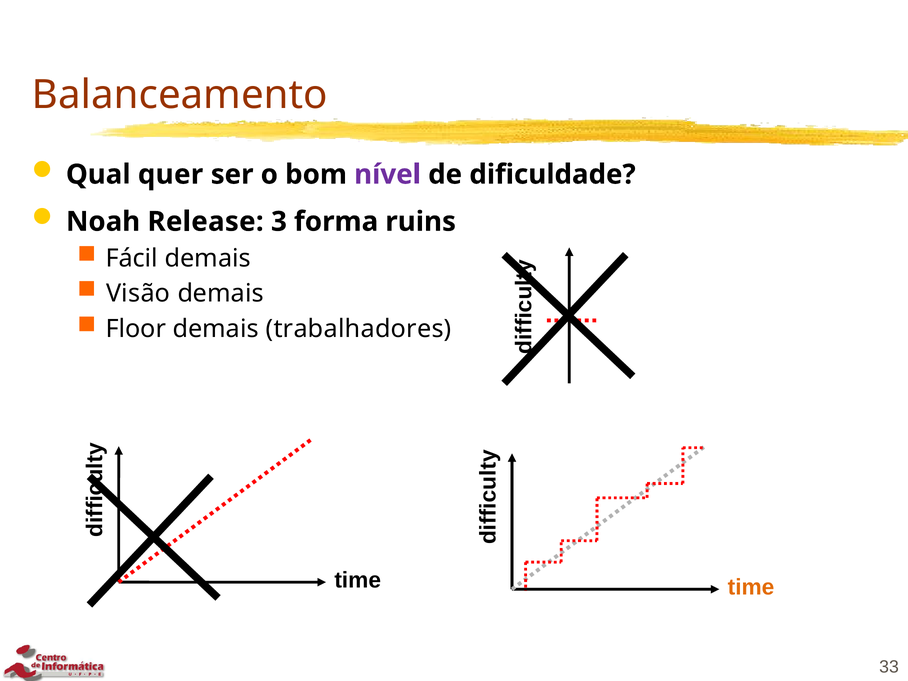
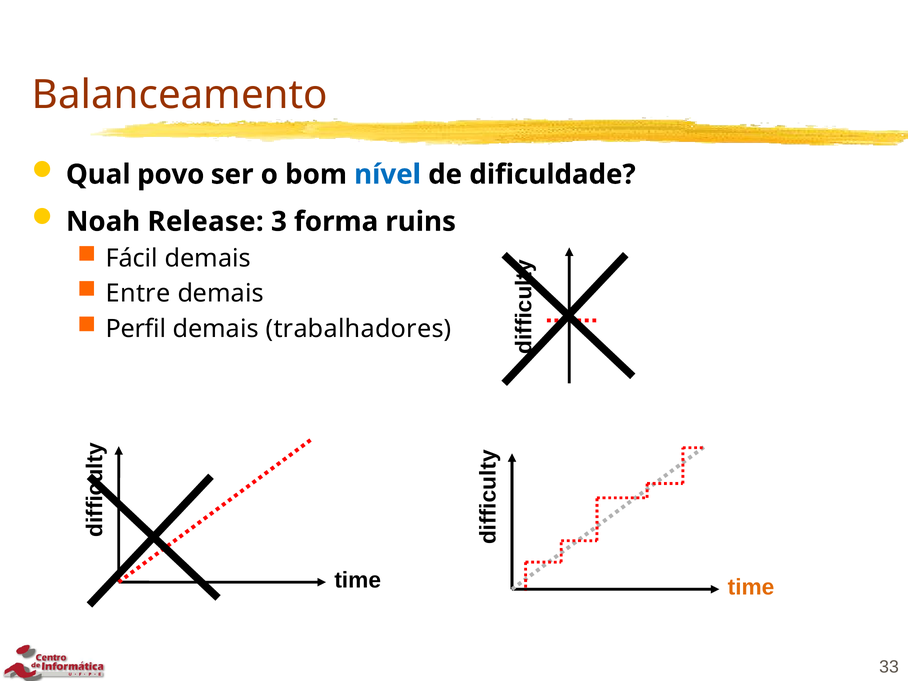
quer: quer -> povo (171, 174)
nível colour: purple -> blue (388, 174)
Visão: Visão -> Entre (138, 294)
Floor: Floor -> Perfil (136, 329)
